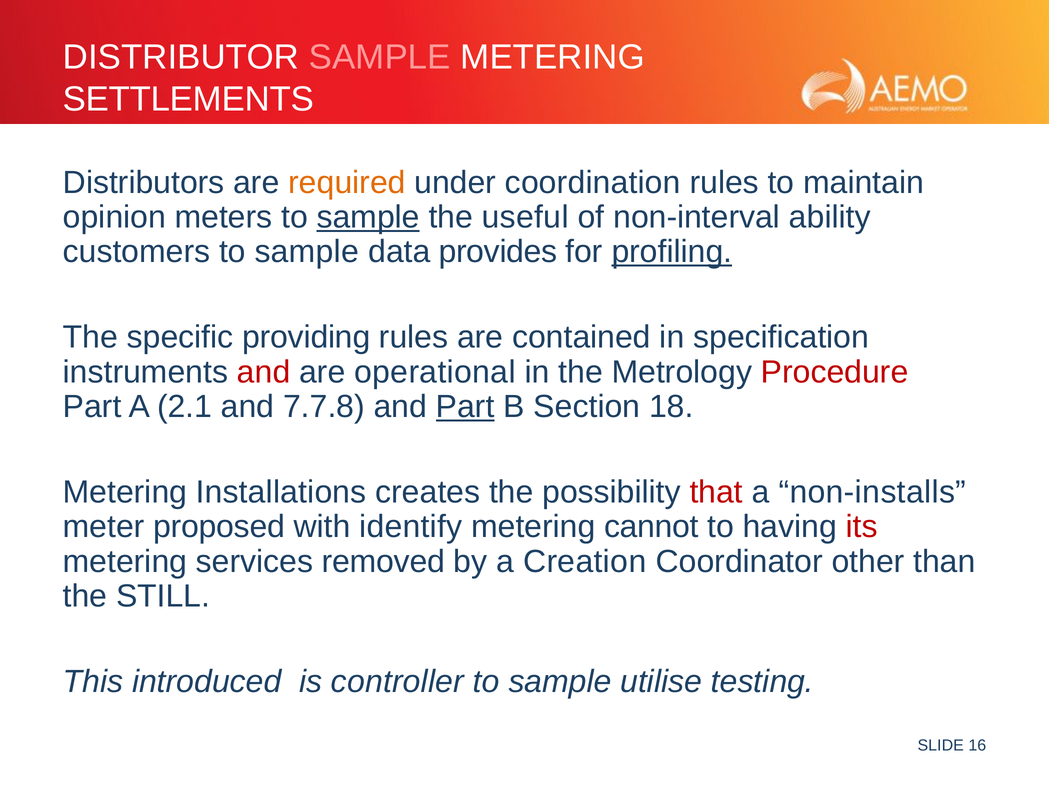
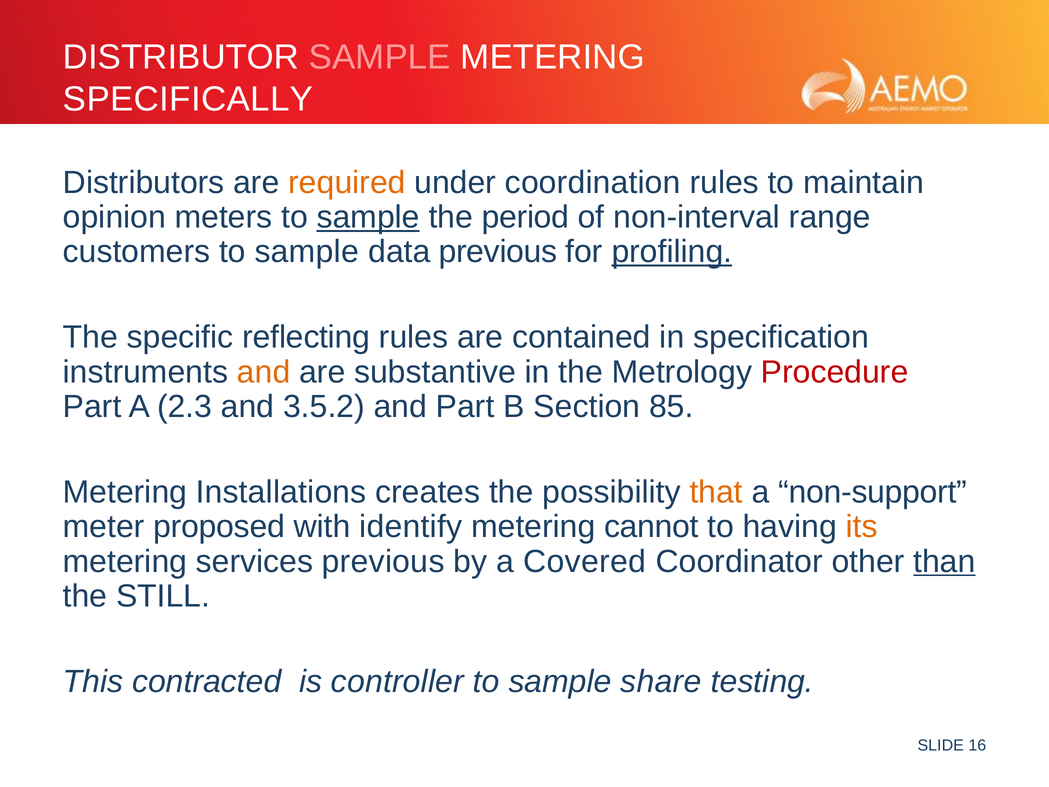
SETTLEMENTS: SETTLEMENTS -> SPECIFICALLY (188, 99)
useful: useful -> period (526, 217)
ability: ability -> range (830, 217)
data provides: provides -> previous (498, 252)
providing: providing -> reflecting (306, 337)
and colour: red -> orange (264, 372)
operational: operational -> substantive (435, 372)
2.1: 2.1 -> 2.3 (185, 406)
7.7.8: 7.7.8 -> 3.5.2 (324, 406)
Part underline: present -> none (465, 406)
18: 18 -> 85 (671, 406)
that colour: red -> orange (716, 492)
non-installs: non-installs -> non-support (873, 492)
its colour: red -> orange (862, 527)
services removed: removed -> previous (383, 561)
Creation: Creation -> Covered (585, 561)
than underline: none -> present (944, 561)
introduced: introduced -> contracted (207, 682)
utilise: utilise -> share (661, 682)
